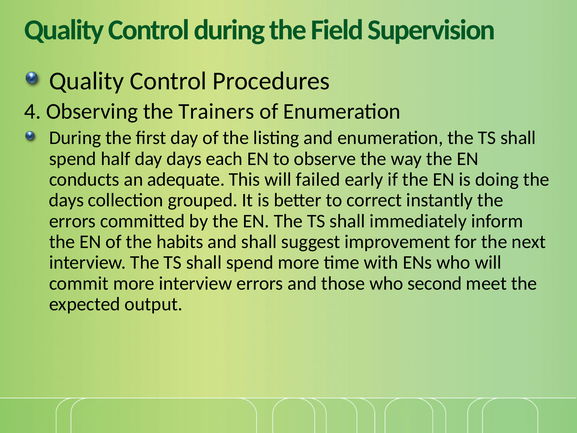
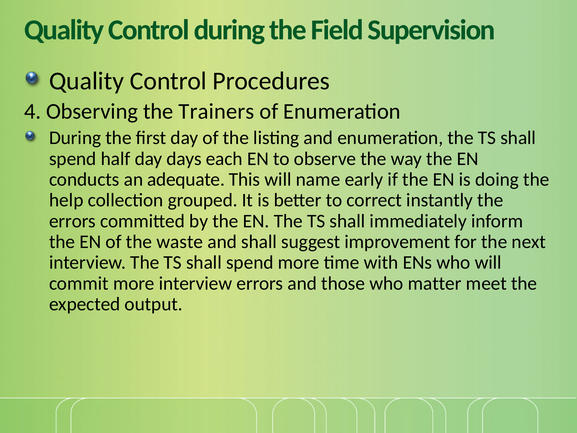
failed: failed -> name (318, 179)
days: days -> help (66, 200)
habits: habits -> waste (180, 242)
second: second -> matter (435, 283)
